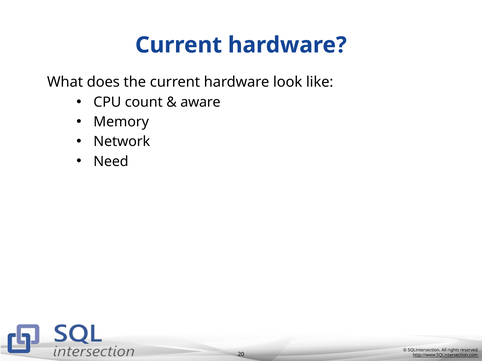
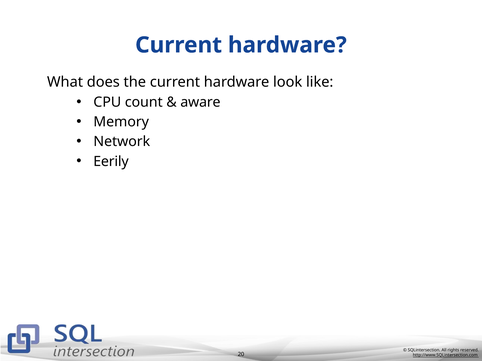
Need: Need -> Eerily (111, 162)
